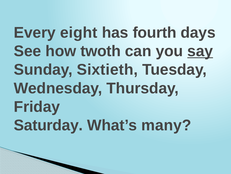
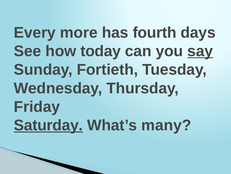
eight: eight -> more (79, 32)
twoth: twoth -> today (101, 51)
Sixtieth: Sixtieth -> Fortieth (107, 69)
Saturday underline: none -> present (48, 125)
